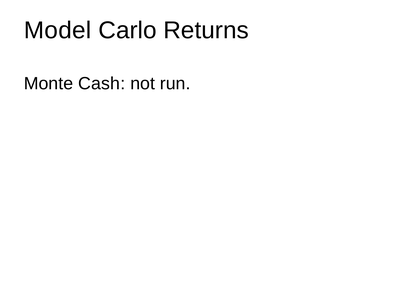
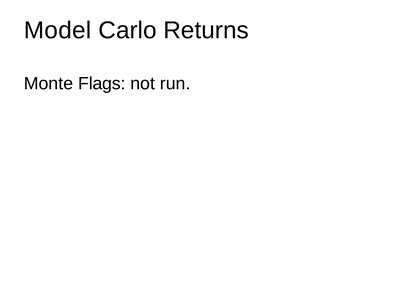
Cash: Cash -> Flags (102, 84)
